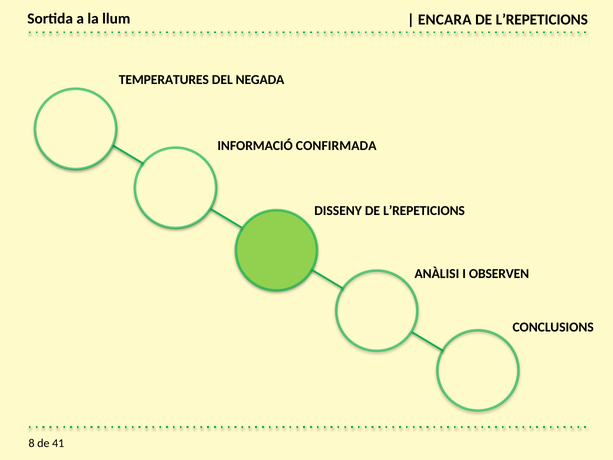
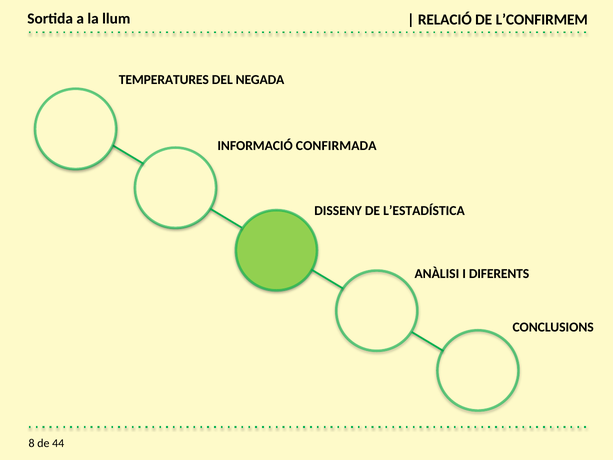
ENCARA: ENCARA -> RELACIÓ (445, 20)
L’REPETICIONS: L’REPETICIONS -> L’CONFIRMEM (542, 20)
DISSENY DE L’REPETICIONS: L’REPETICIONS -> L’ESTADÍSTICA (424, 210)
OBSERVEN: OBSERVEN -> DIFERENTS (499, 273)
41: 41 -> 44 (58, 443)
